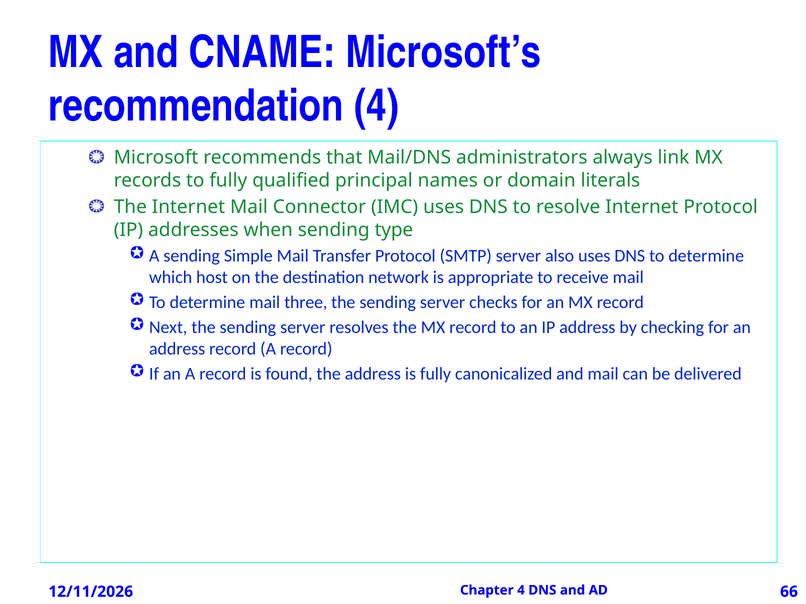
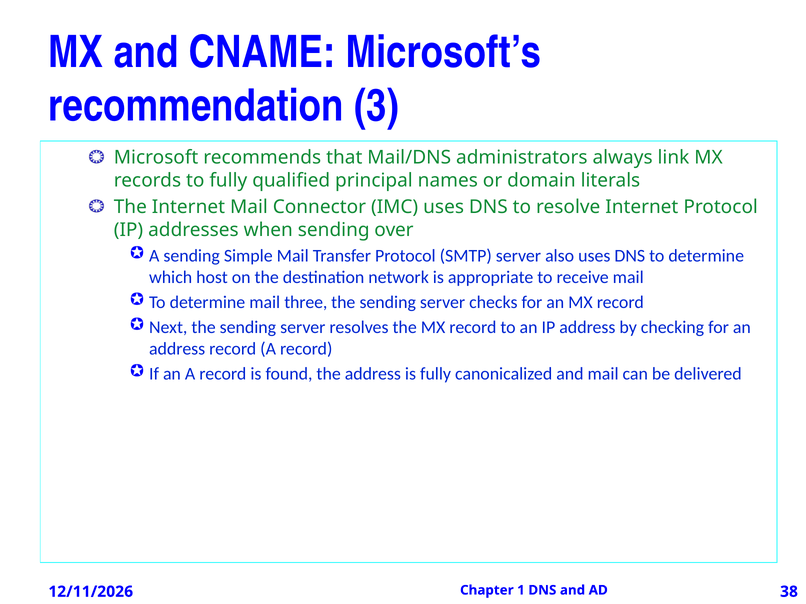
recommendation 4: 4 -> 3 (376, 106)
type: type -> over (394, 230)
Chapter 4: 4 -> 1 (521, 591)
66: 66 -> 38 (789, 592)
